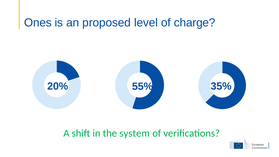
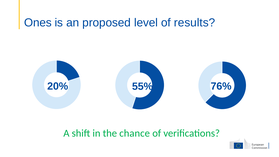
charge: charge -> results (195, 23)
35%: 35% -> 76% (221, 86)
system: system -> chance (135, 133)
